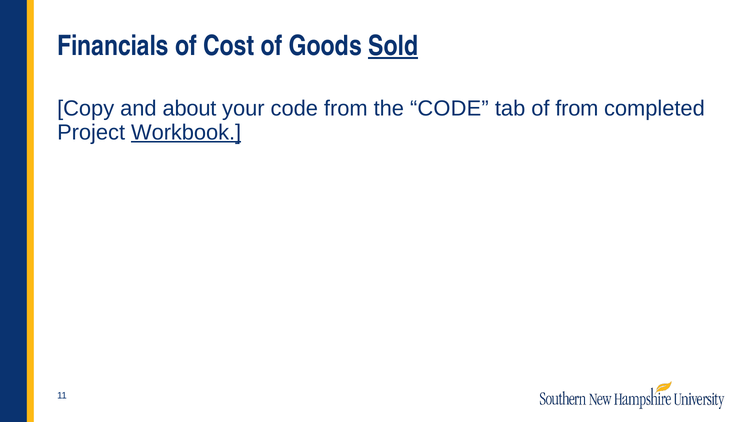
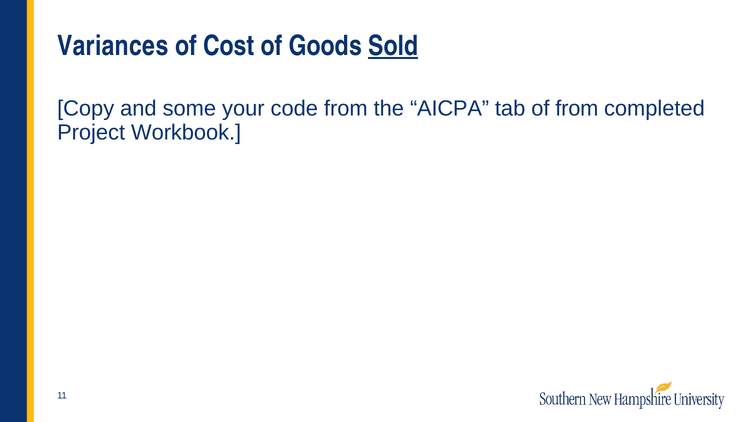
Financials: Financials -> Variances (113, 46)
about: about -> some (189, 109)
the CODE: CODE -> AICPA (450, 109)
Workbook underline: present -> none (186, 132)
